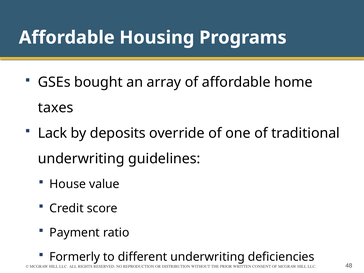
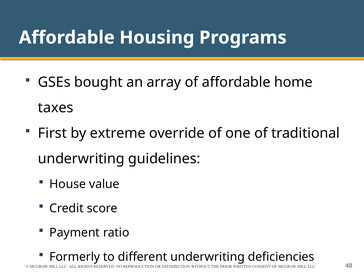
Lack: Lack -> First (52, 133)
deposits: deposits -> extreme (118, 133)
